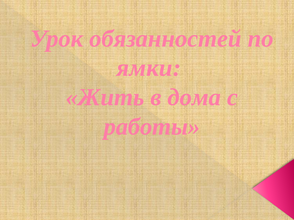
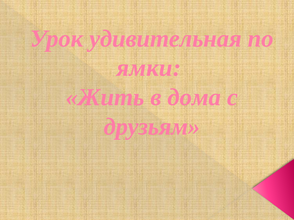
обязанностей: обязанностей -> удивительная (165, 39)
работы: работы -> друзьям (152, 127)
